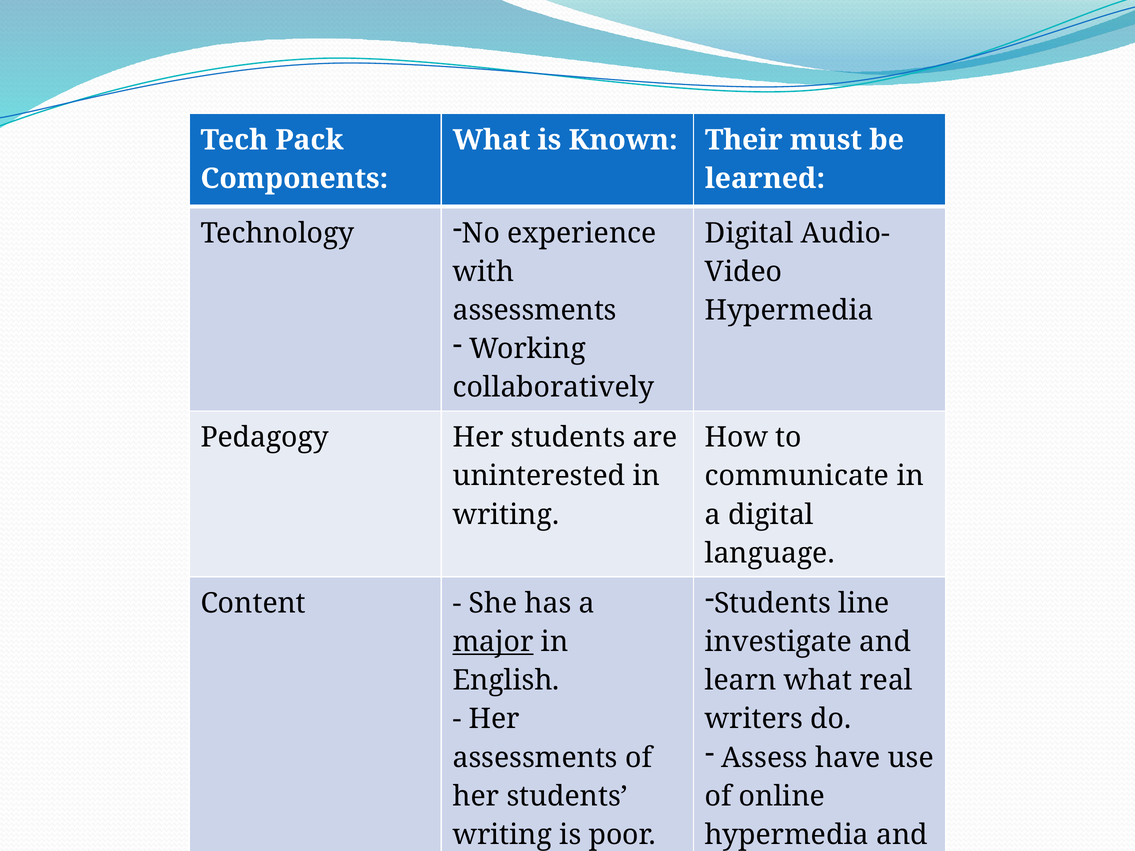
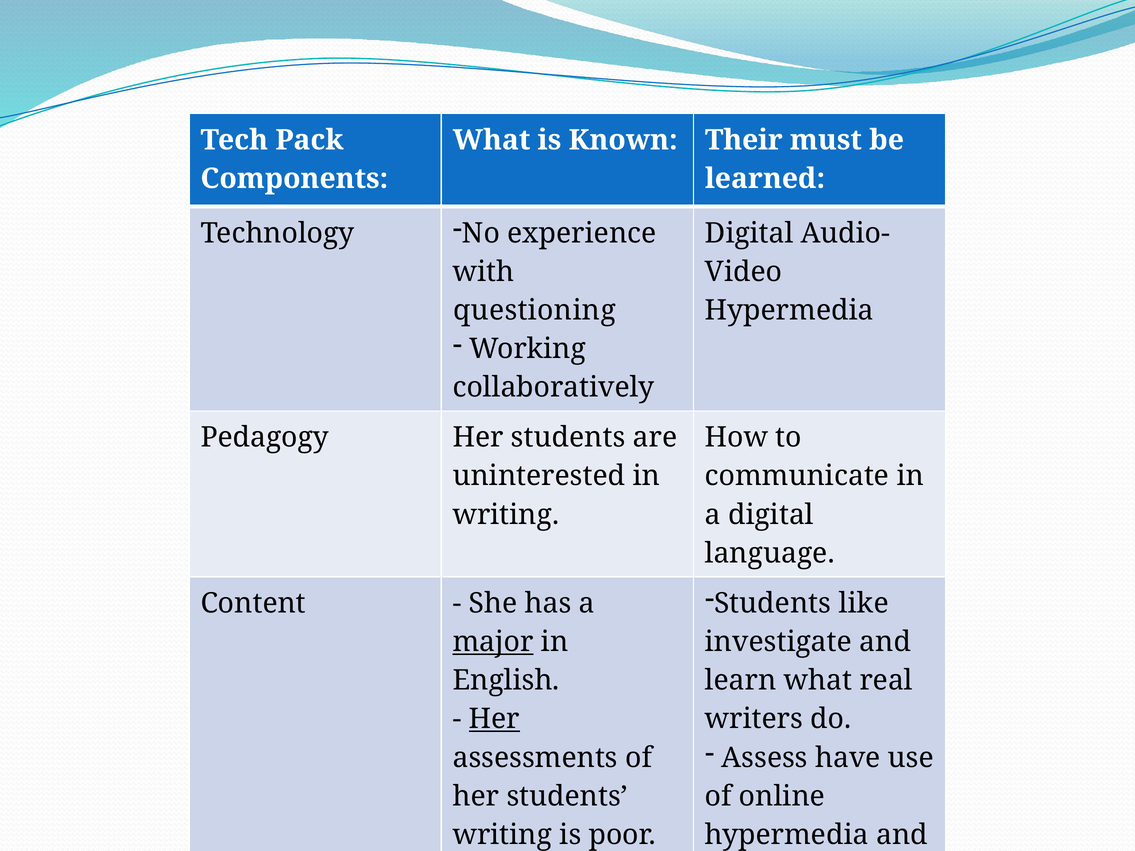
assessments: assessments -> questioning (534, 310)
line: line -> like (864, 603)
Her underline: none -> present (494, 719)
